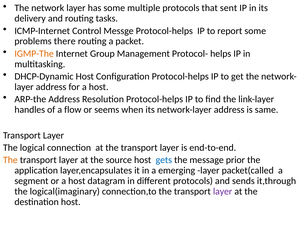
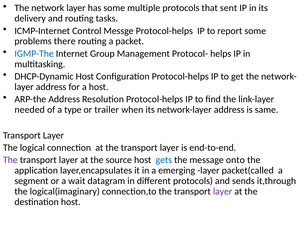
IGMP-The colour: orange -> blue (34, 54)
handles: handles -> needed (30, 110)
flow: flow -> type (73, 110)
seems: seems -> trailer (107, 110)
The colour: orange -> purple (10, 160)
prior: prior -> onto (235, 160)
or a host: host -> wait (77, 181)
